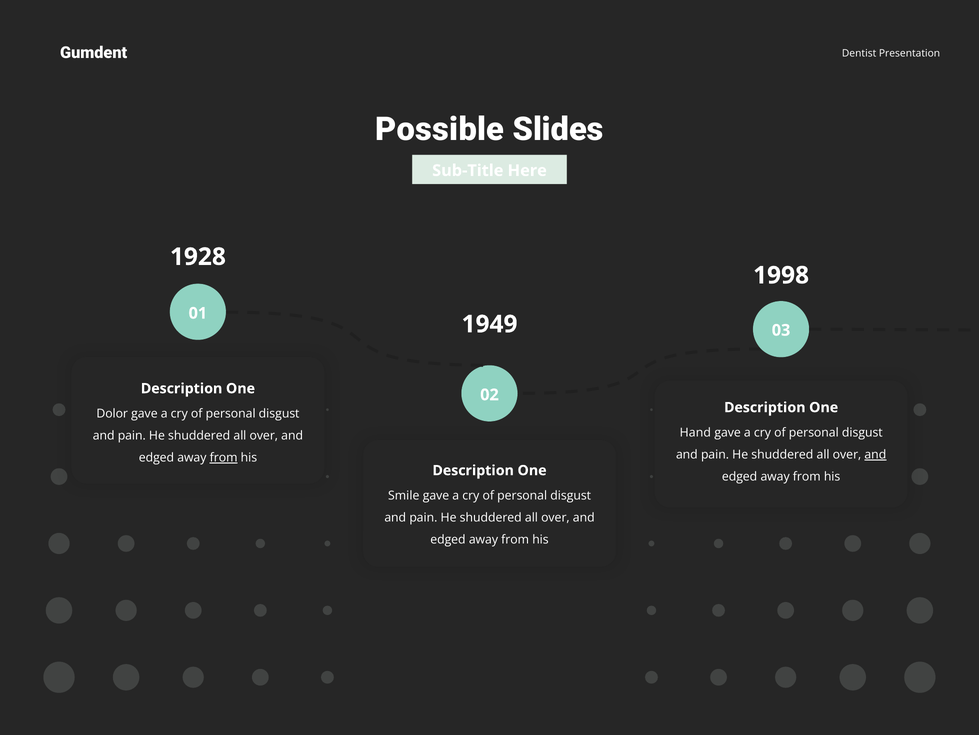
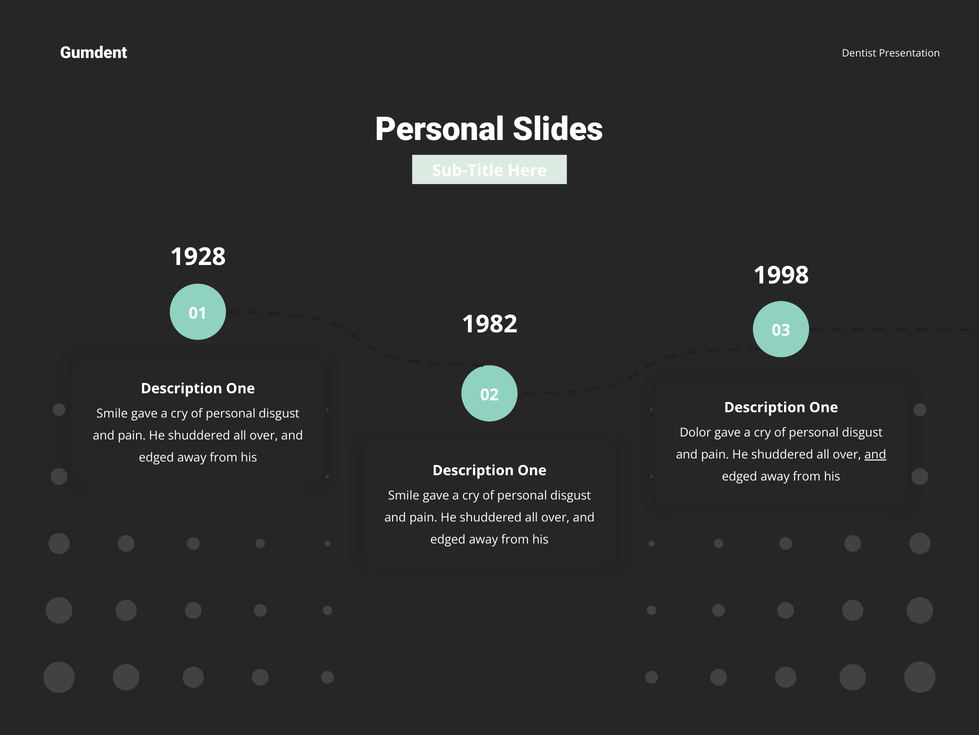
Possible: Possible -> Personal (440, 129)
1949: 1949 -> 1982 (490, 324)
Dolor: Dolor -> Smile (112, 413)
Hand: Hand -> Dolor (695, 432)
from underline: present -> none (224, 457)
